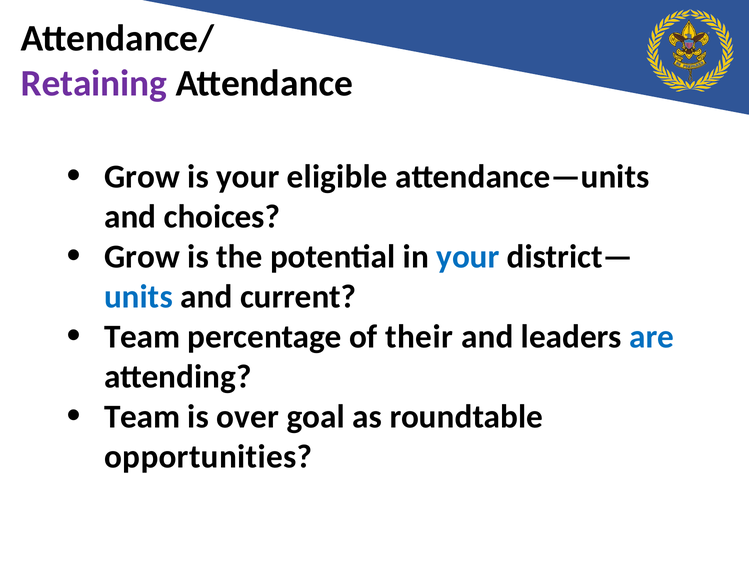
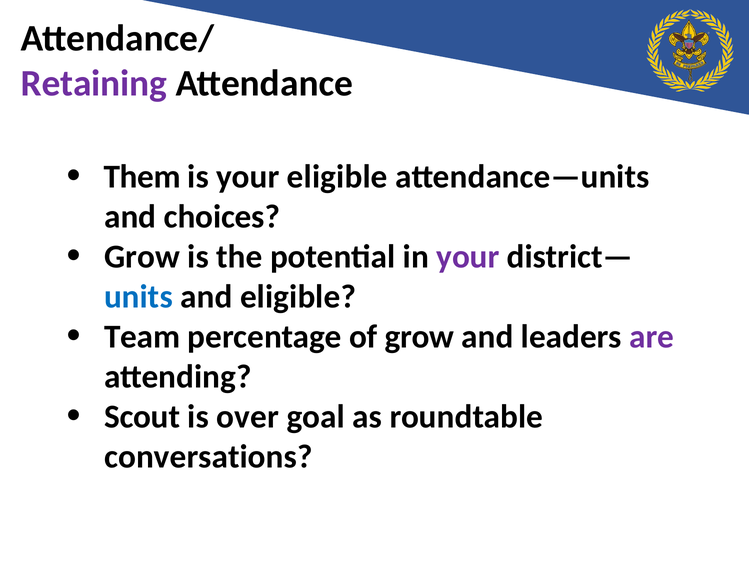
Grow: Grow -> Them (142, 177)
your colour: blue -> purple (468, 257)
and current: current -> eligible (298, 297)
of their: their -> grow (419, 337)
are colour: blue -> purple (652, 337)
Team: Team -> Scout (142, 417)
opportunities: opportunities -> conversations (208, 457)
